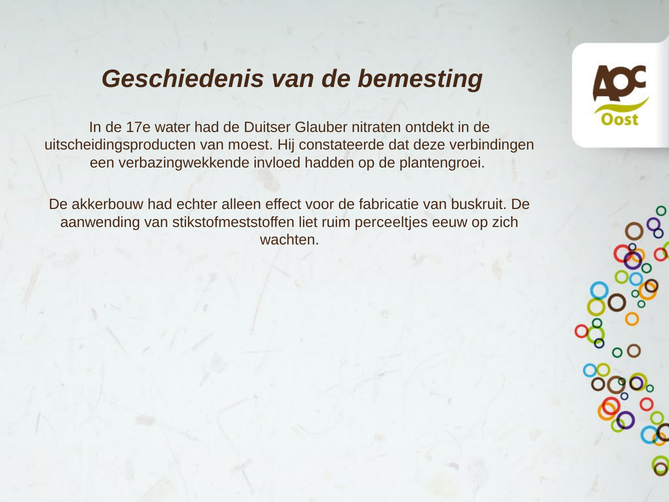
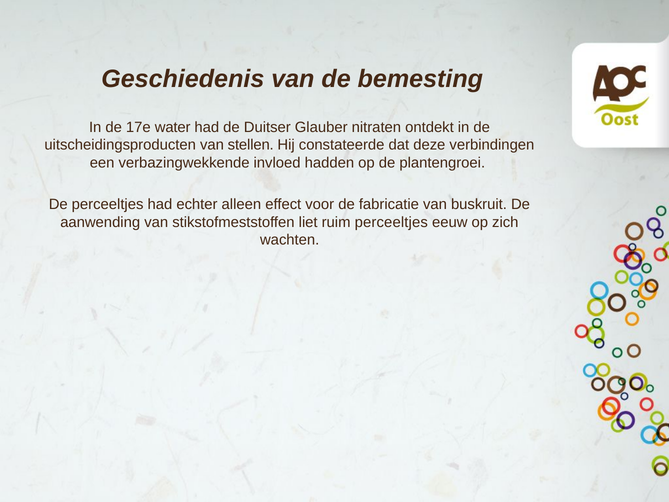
moest: moest -> stellen (251, 145)
De akkerbouw: akkerbouw -> perceeltjes (108, 204)
